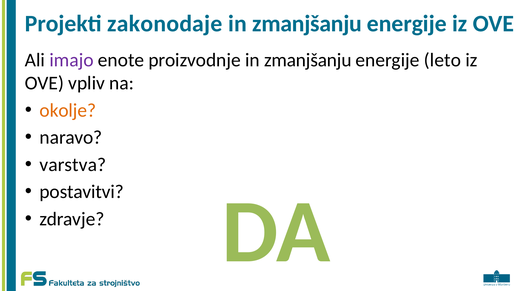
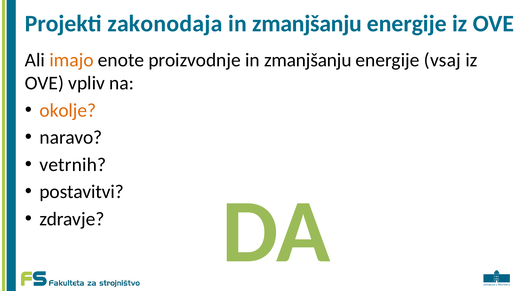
zakonodaje: zakonodaje -> zakonodaja (165, 24)
imajo colour: purple -> orange (72, 60)
leto: leto -> vsaj (442, 60)
varstva: varstva -> vetrnih (73, 165)
